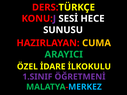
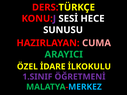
CUMA colour: yellow -> pink (97, 43)
